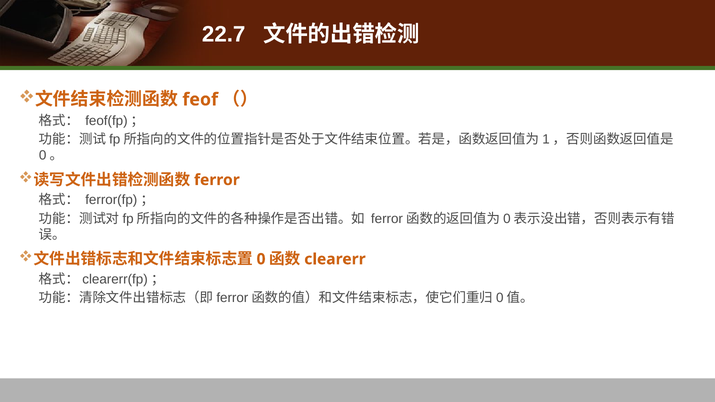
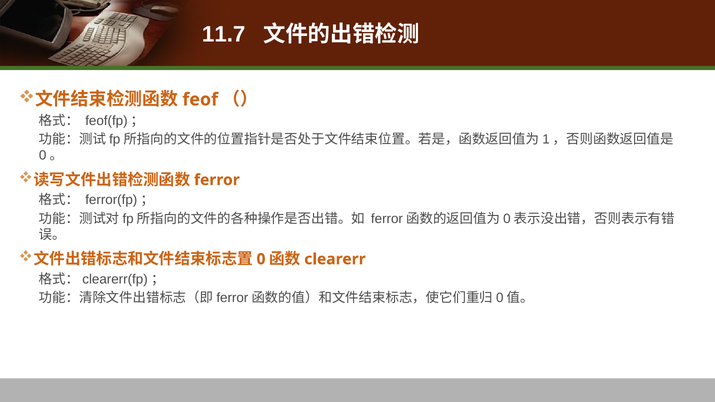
22.7: 22.7 -> 11.7 (224, 34)
